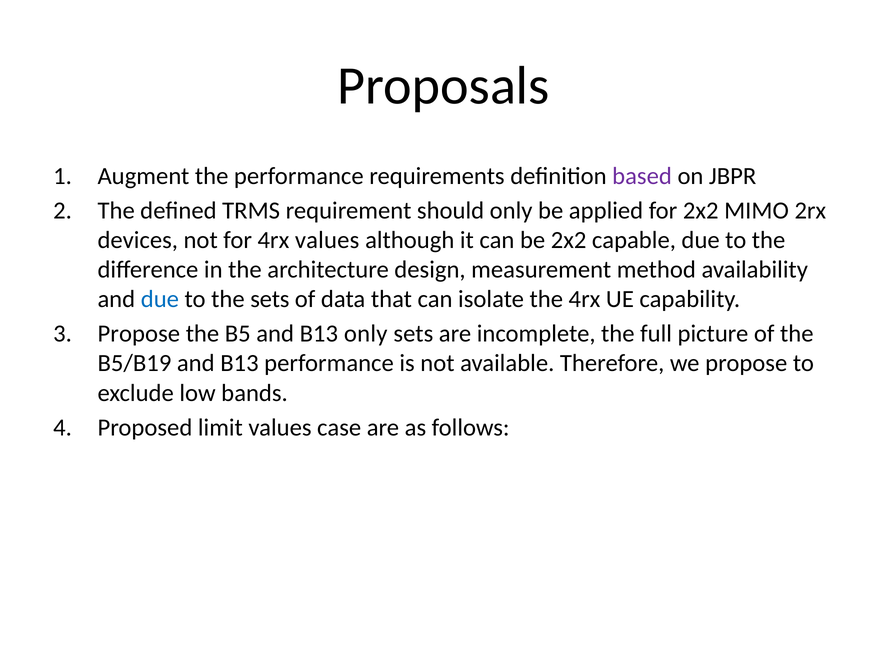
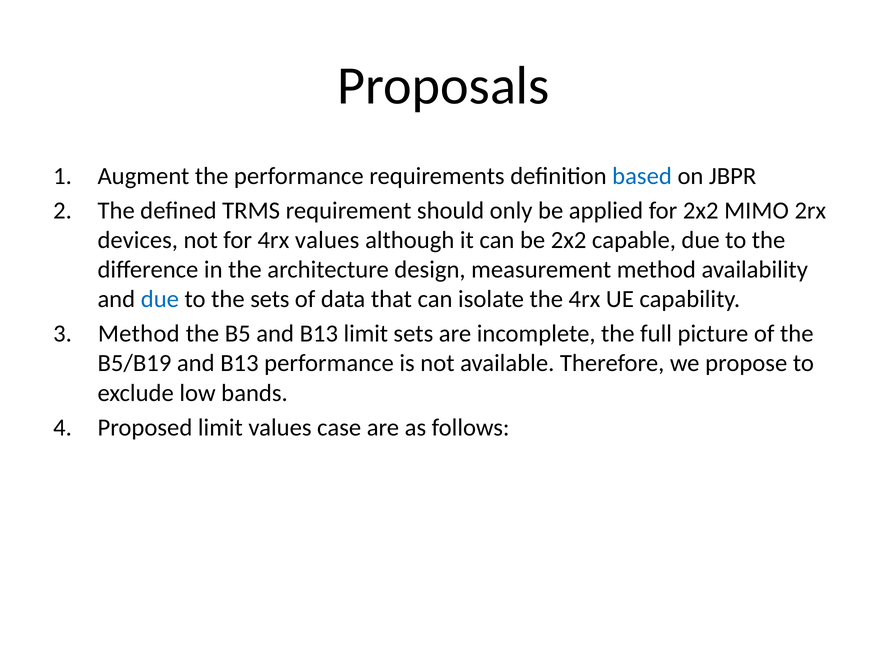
based colour: purple -> blue (642, 176)
Propose: Propose -> Method (139, 334)
B13 only: only -> limit (366, 334)
